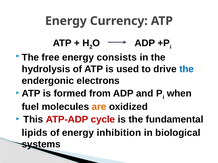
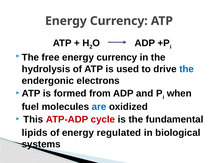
free energy consists: consists -> currency (117, 58)
are colour: orange -> blue (99, 107)
inhibition: inhibition -> regulated (119, 133)
